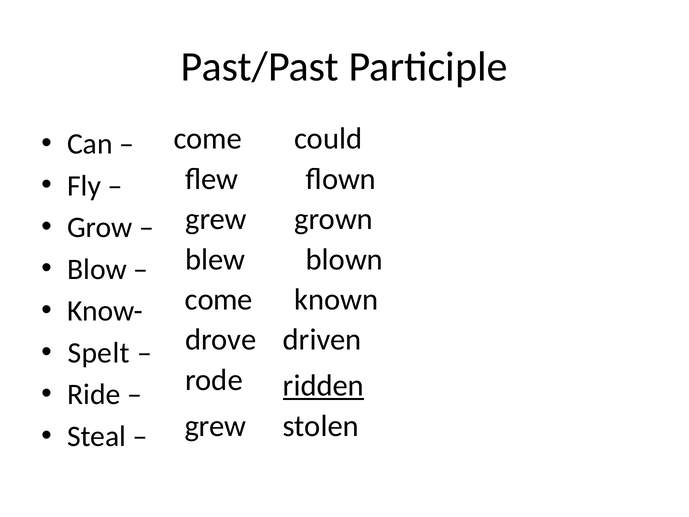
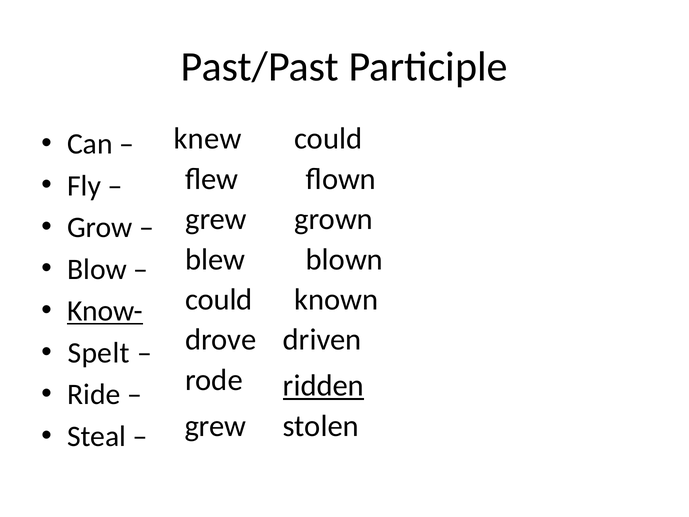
come: come -> knew (208, 139)
come: come -> could (219, 300)
Know- underline: none -> present (105, 311)
